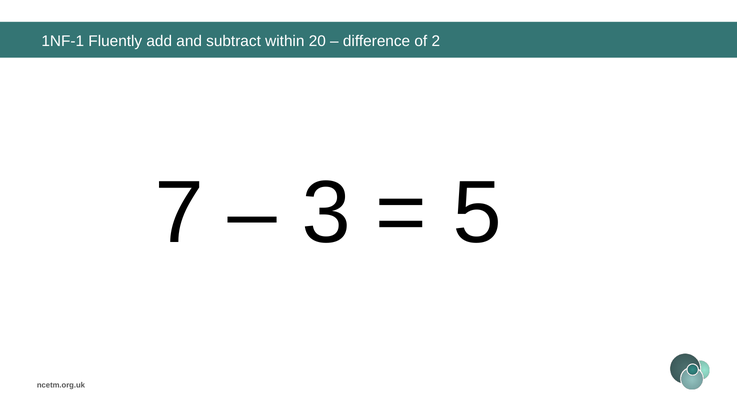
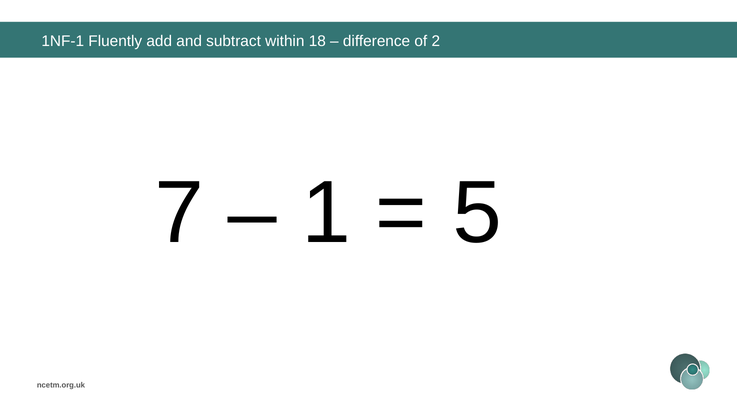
20: 20 -> 18 (317, 41)
3: 3 -> 1 (326, 213)
